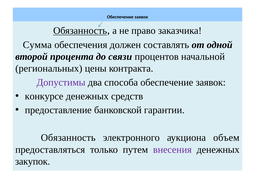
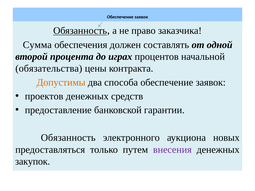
связи: связи -> играх (120, 57)
региональных: региональных -> обязательства (49, 69)
Допустимы colour: purple -> orange (61, 82)
конкурсе: конкурсе -> проектов (44, 96)
объем: объем -> новых (226, 138)
